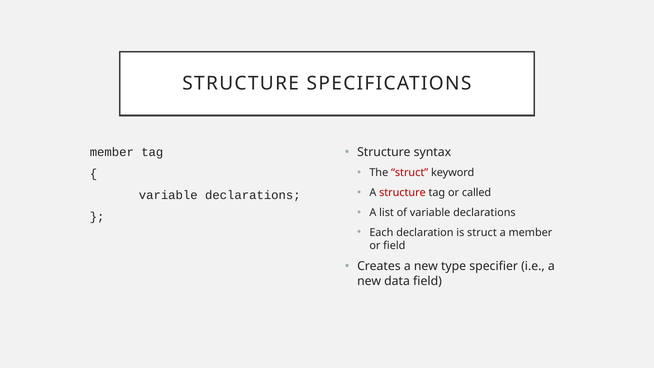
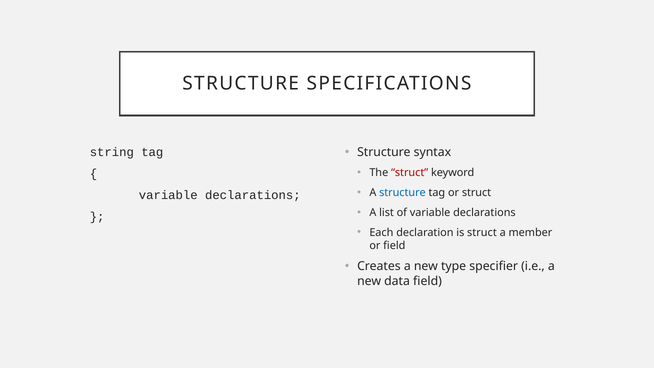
member: member -> string (112, 152)
structure colour: red -> blue (402, 193)
or called: called -> struct (477, 193)
